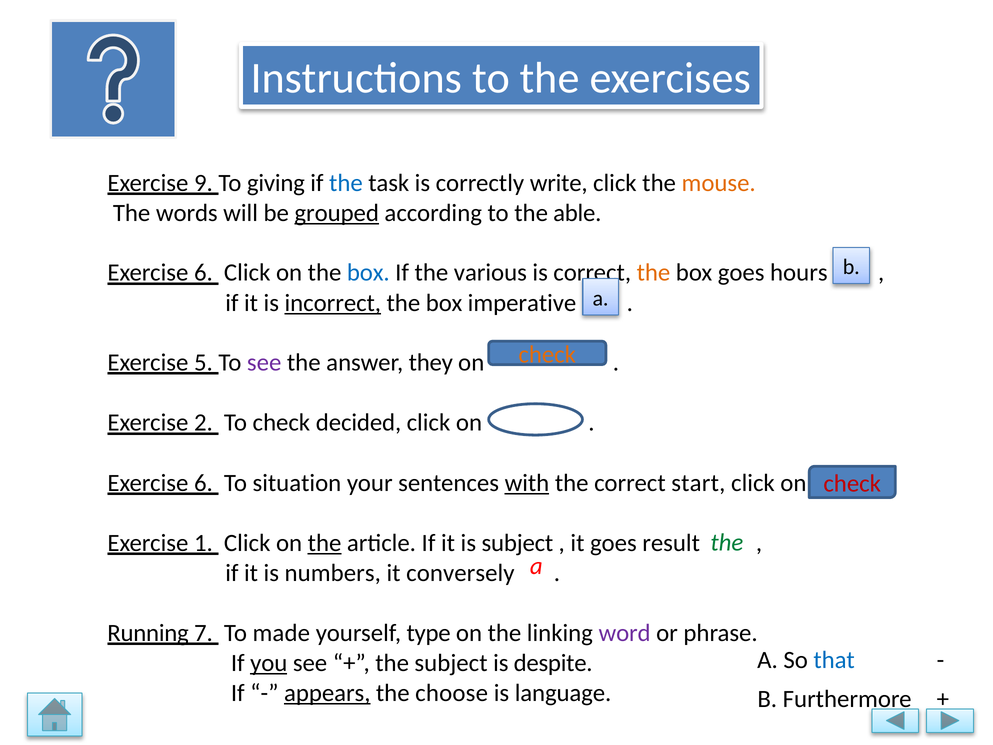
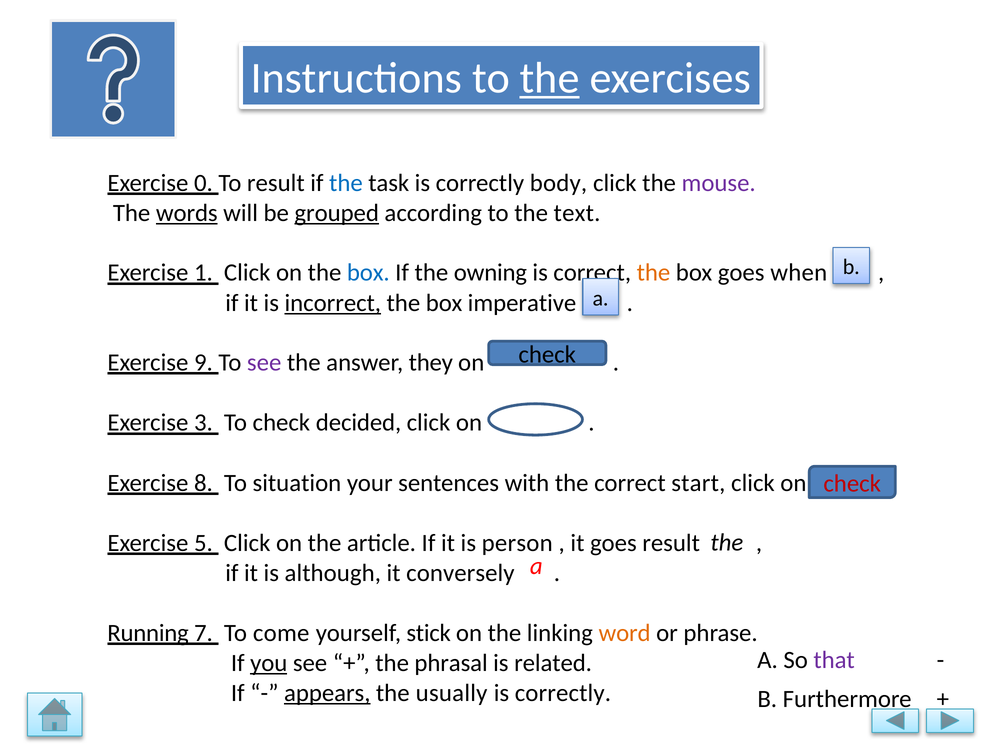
the underline: none -> present (550, 78)
9: 9 -> 0 (203, 183)
To giving: giving -> result (276, 183)
write: write -> body (558, 183)
mouse colour: orange -> purple (719, 183)
words underline: none -> present (187, 213)
able: able -> text (577, 213)
6: 6 -> 1 (203, 273)
various: various -> owning (490, 273)
hours: hours -> when (799, 273)
check colour: orange -> black (547, 354)
5: 5 -> 9 (203, 363)
2: 2 -> 3 (203, 423)
6: 6 -> 8 (203, 483)
with underline: present -> none (527, 483)
the colour: green -> black (727, 542)
1: 1 -> 5 (203, 543)
the underline: present -> none (325, 543)
is subject: subject -> person (517, 543)
numbers: numbers -> although (333, 573)
made: made -> come (281, 633)
type: type -> stick (429, 633)
word colour: purple -> orange (625, 633)
that colour: blue -> purple (834, 660)
the subject: subject -> phrasal (451, 663)
despite: despite -> related (553, 663)
choose: choose -> usually (452, 693)
language: language -> correctly (563, 693)
